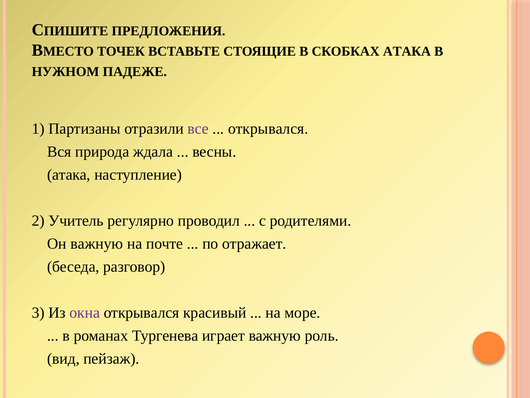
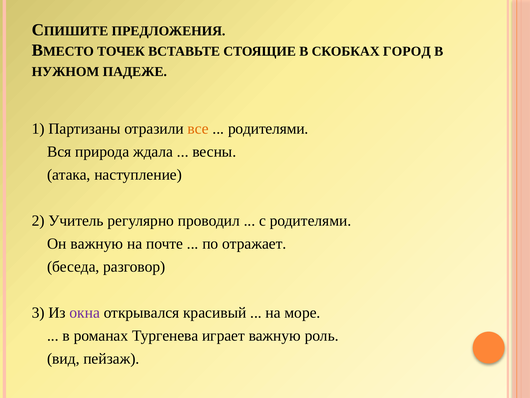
СКОБКАХ АТАКА: АТАКА -> ГОРОД (407, 51)
все colour: purple -> orange (198, 129)
открывался: открывался -> родителями (268, 129)
